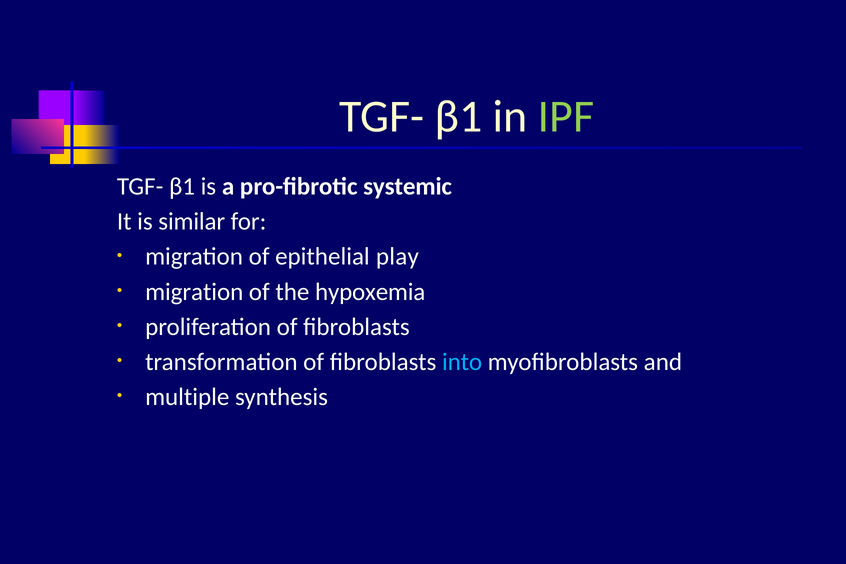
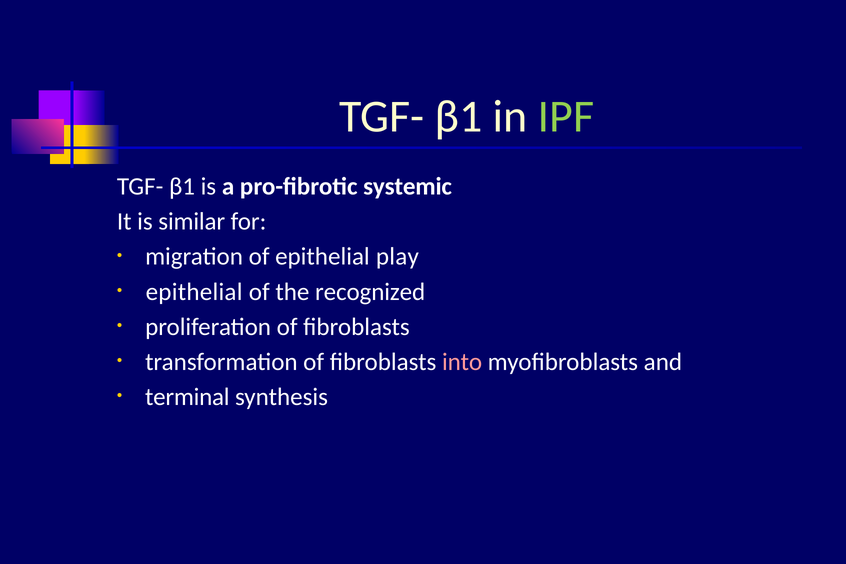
migration: migration -> epithelial (194, 292)
hypoxemia: hypoxemia -> recognized (370, 292)
into colour: light blue -> pink (462, 362)
multiple: multiple -> terminal (187, 397)
